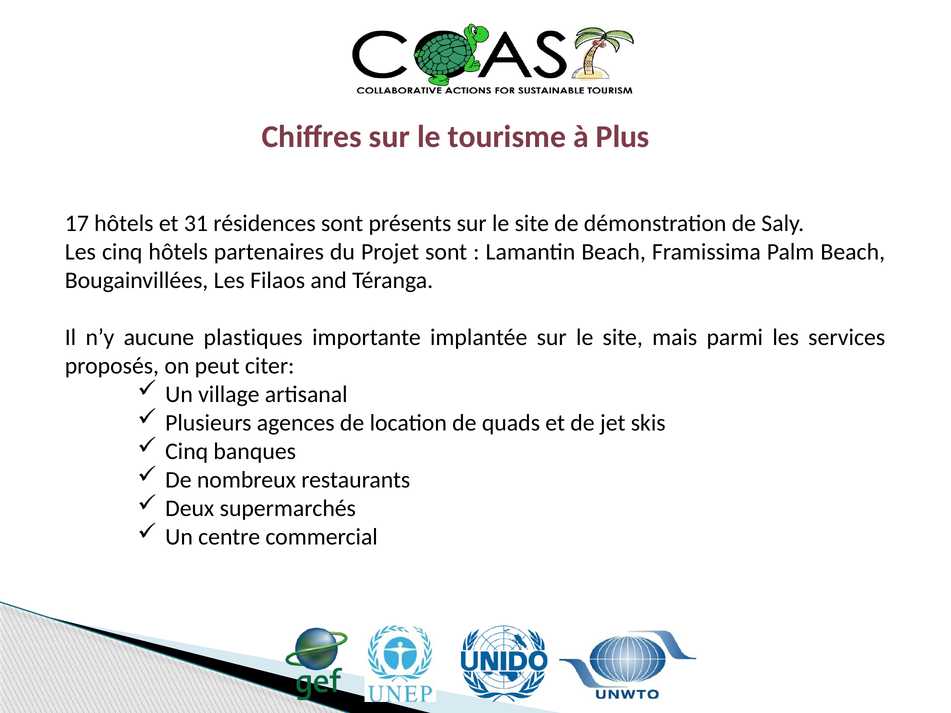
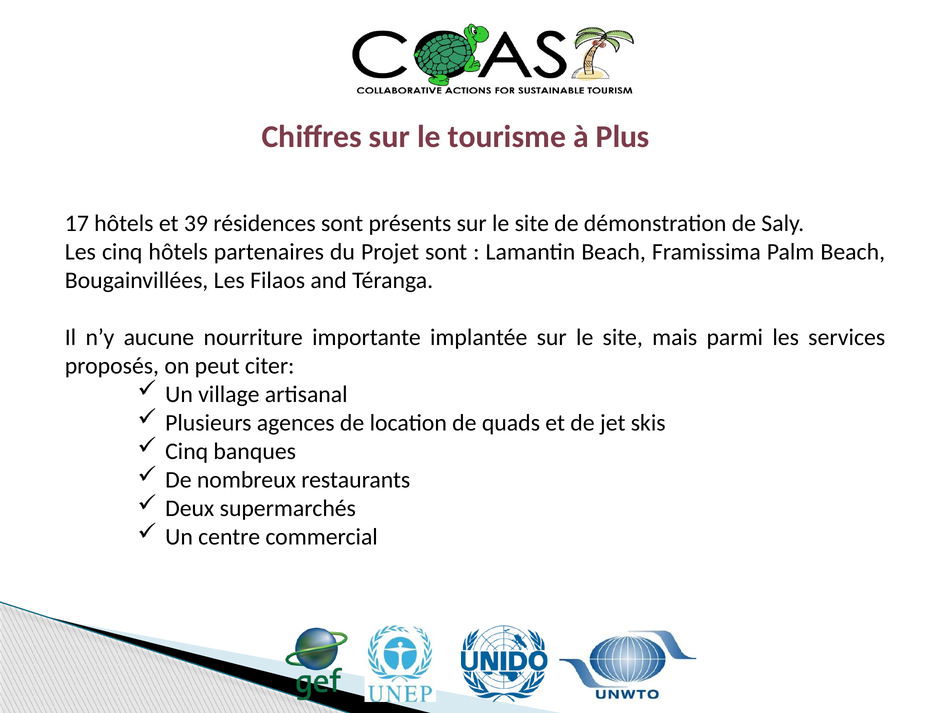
31: 31 -> 39 (196, 223)
plastiques: plastiques -> nourriture (253, 338)
